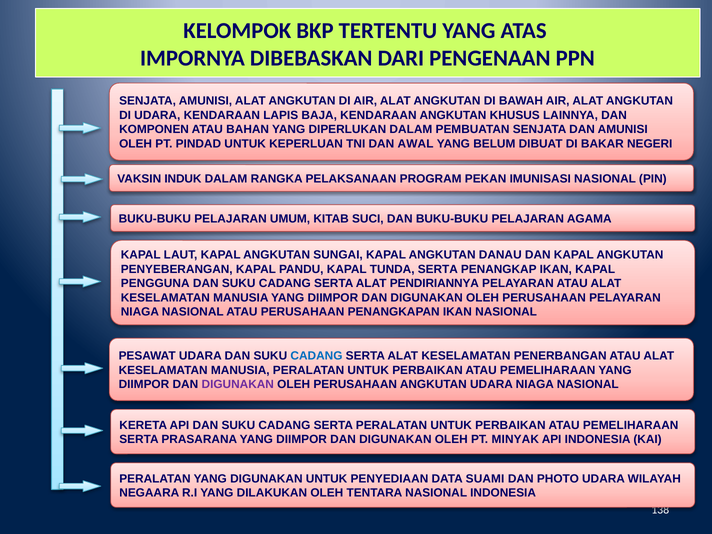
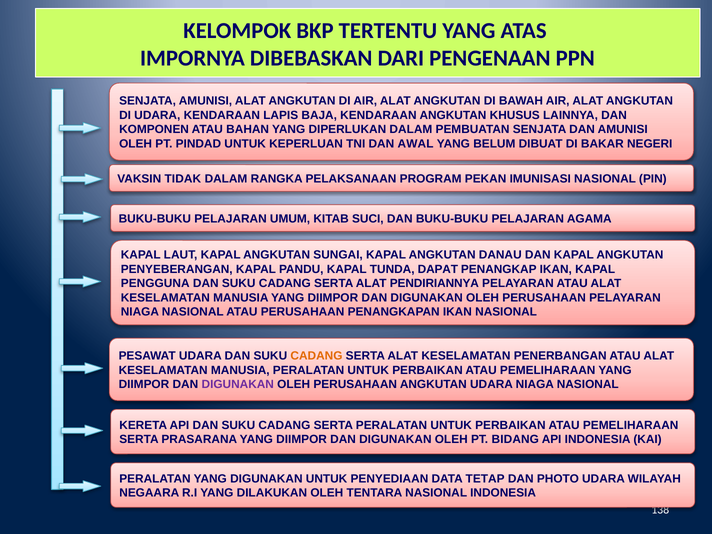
INDUK: INDUK -> TIDAK (183, 179)
TUNDA SERTA: SERTA -> DAPAT (438, 269)
CADANG colour: blue -> orange (316, 356)
MINYAK: MINYAK -> BIDANG (515, 440)
SUAMI: SUAMI -> TETAP (485, 479)
